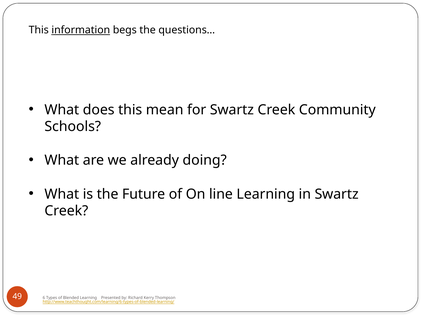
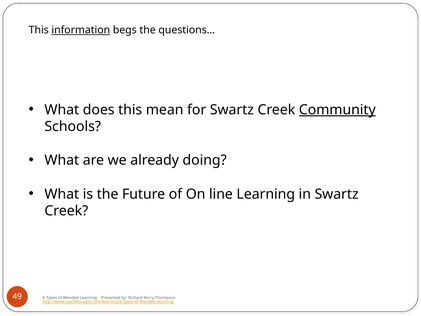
Community underline: none -> present (337, 110)
